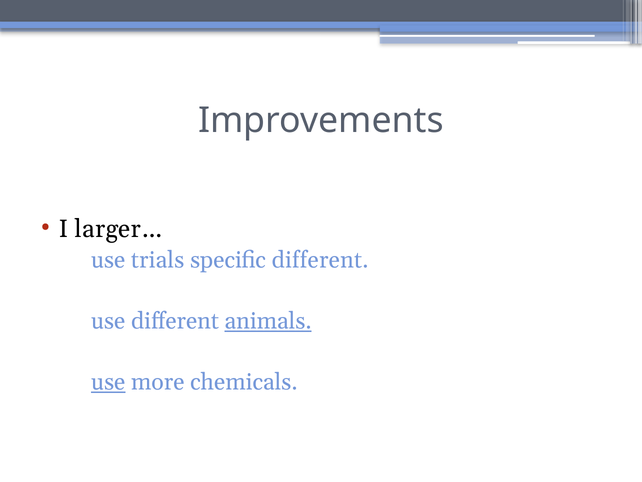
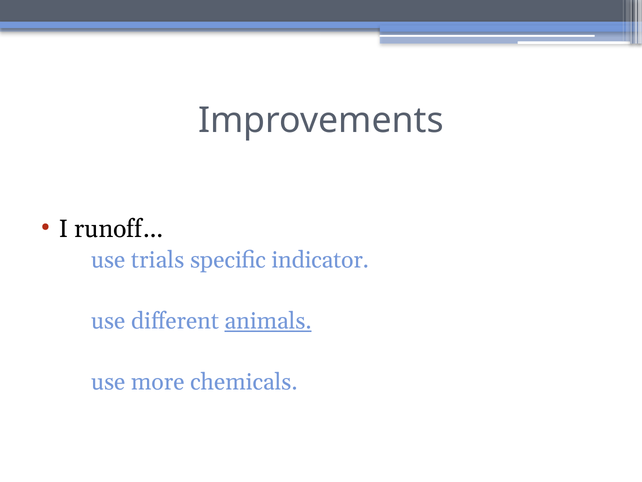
larger…: larger… -> runoff… (118, 229)
specific different: different -> indicator (320, 260)
use underline: present -> none (108, 382)
